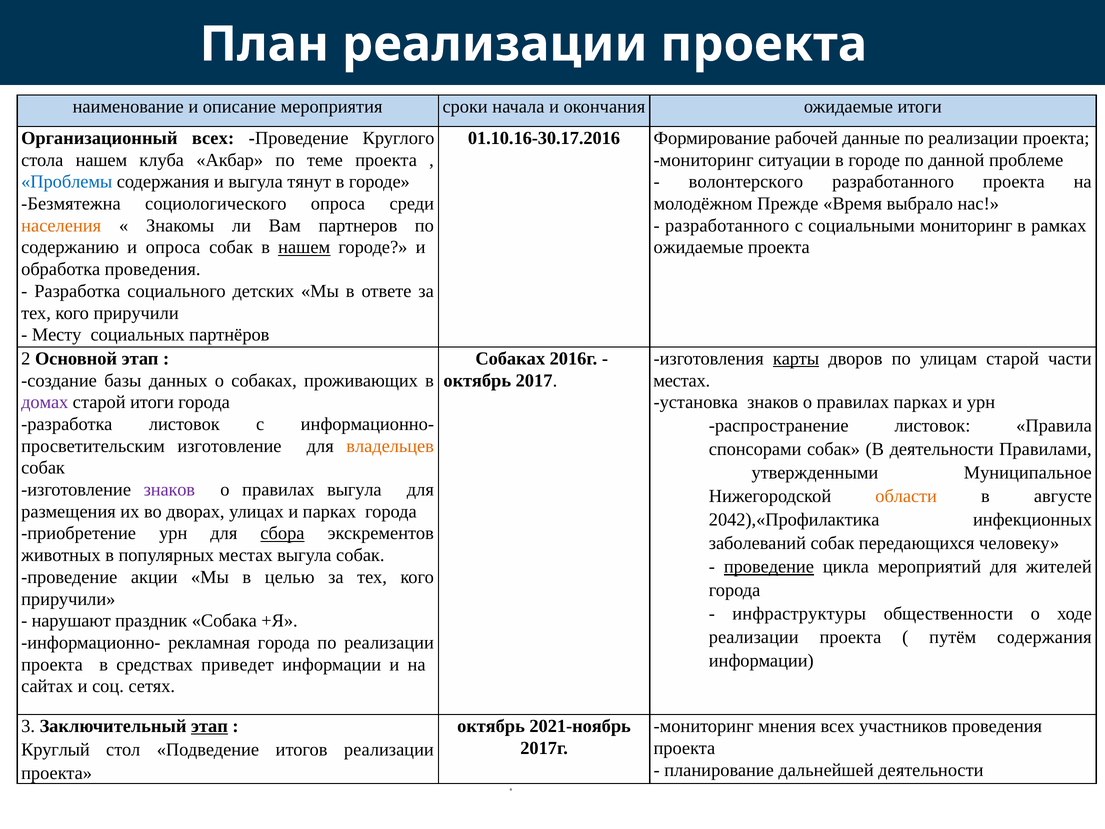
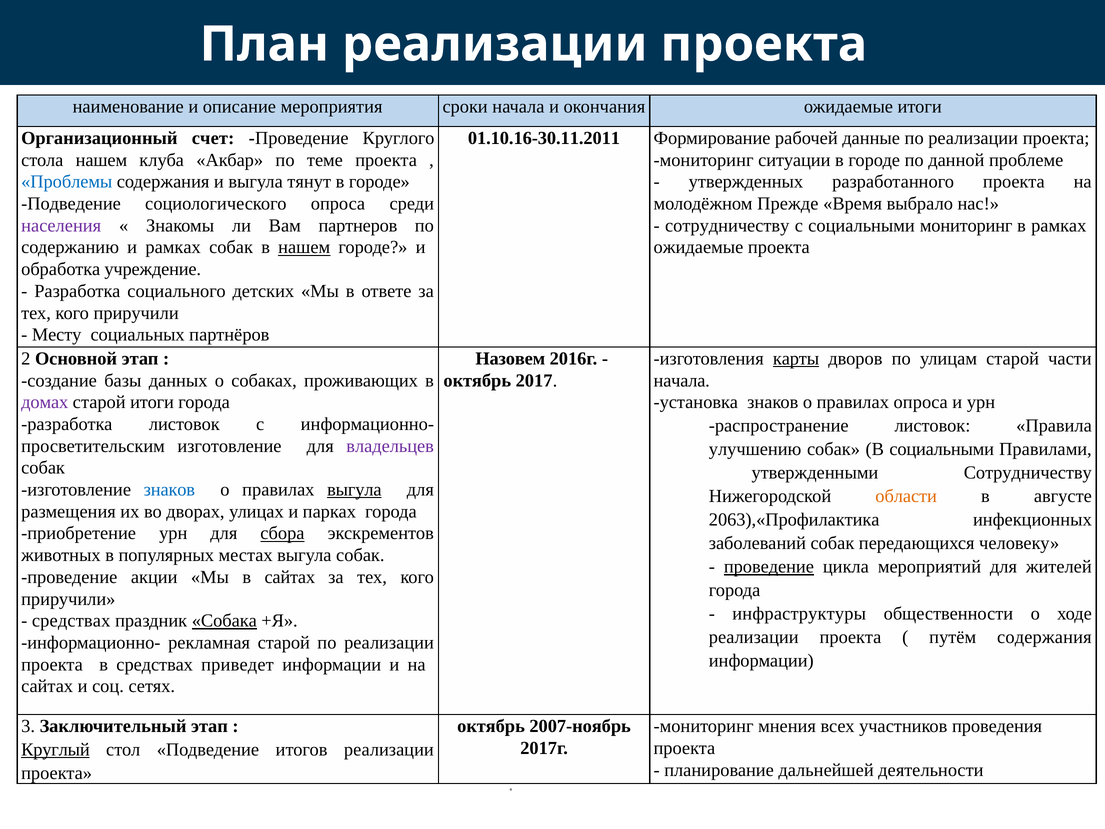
Организационный всех: всех -> счет (213, 138)
01.10.16-30.17.2016: 01.10.16-30.17.2016 -> 01.10.16-30.11.2011 (544, 138)
волонтерского: волонтерского -> утвержденных (746, 182)
Безмятежна: Безмятежна -> Подведение (71, 204)
населения colour: orange -> purple (61, 225)
разработанного: разработанного -> сотрудничеству (727, 225)
и опроса: опроса -> рамках (173, 247)
обработка проведения: проведения -> учреждение (153, 269)
Собаках: Собаках -> Назовем (510, 359)
местах: местах -> начала (682, 380)
правилах парках: парках -> опроса (921, 402)
владельцев colour: orange -> purple (390, 446)
спонсорами: спонсорами -> улучшению (755, 449)
В деятельности: деятельности -> социальными (942, 449)
утвержденными Муниципальное: Муниципальное -> Сотрудничеству (1028, 473)
знаков colour: purple -> blue (169, 490)
выгула underline: none -> present (354, 490)
2042),«Профилактика: 2042),«Профилактика -> 2063),«Профилактика (794, 520)
в целью: целью -> сайтах (290, 577)
нарушают: нарушают -> средствах (71, 621)
Собака underline: none -> present (224, 621)
рекламная города: города -> старой (284, 642)
этап underline: present -> none (209, 726)
2021-ноябрь: 2021-ноябрь -> 2007-ноябрь (580, 726)
Круглый underline: none -> present (55, 750)
